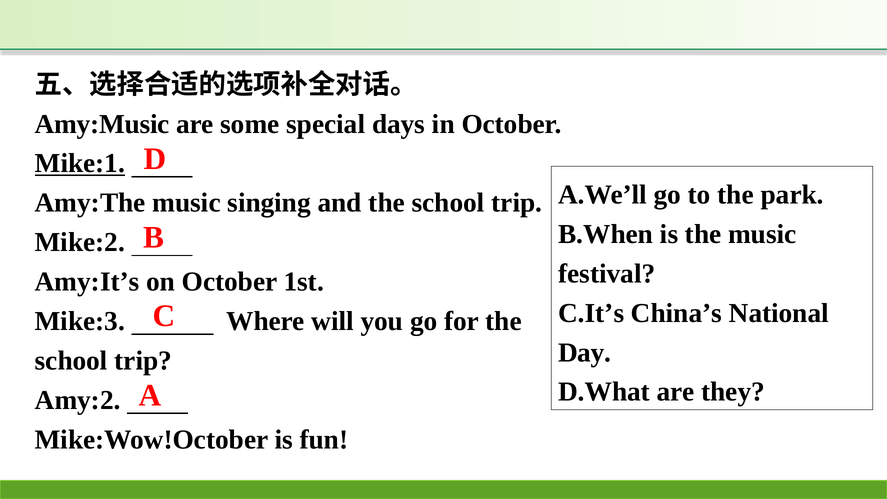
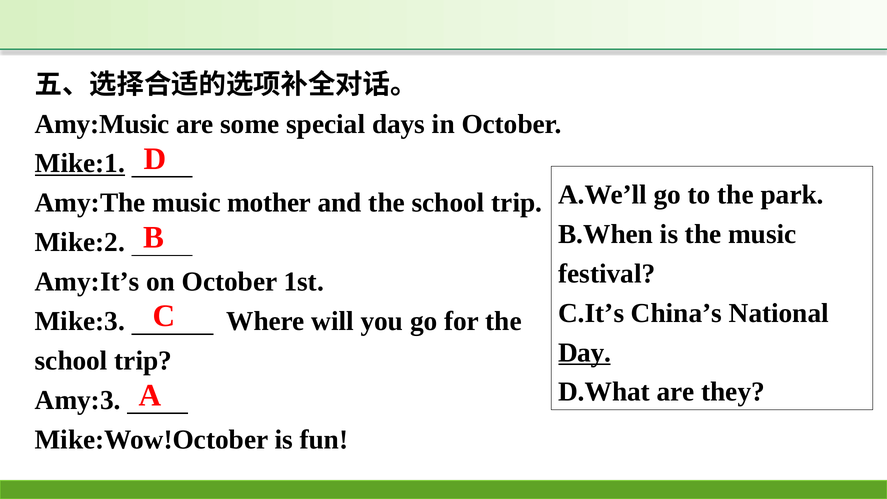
singing: singing -> mother (269, 203)
Day underline: none -> present (585, 352)
Amy:2: Amy:2 -> Amy:3 (78, 400)
